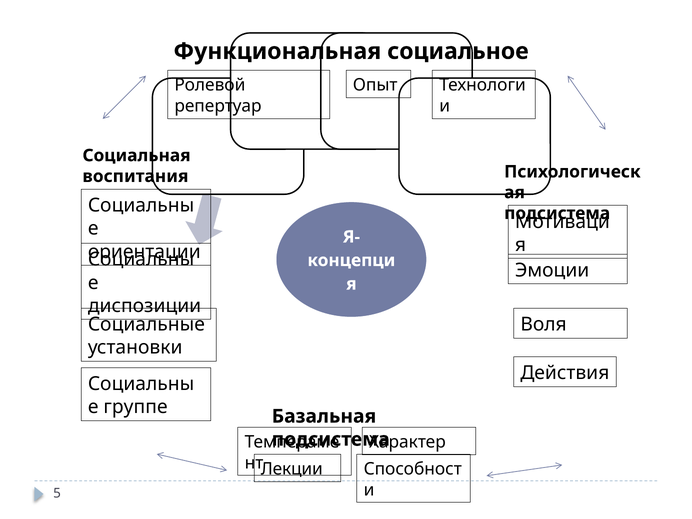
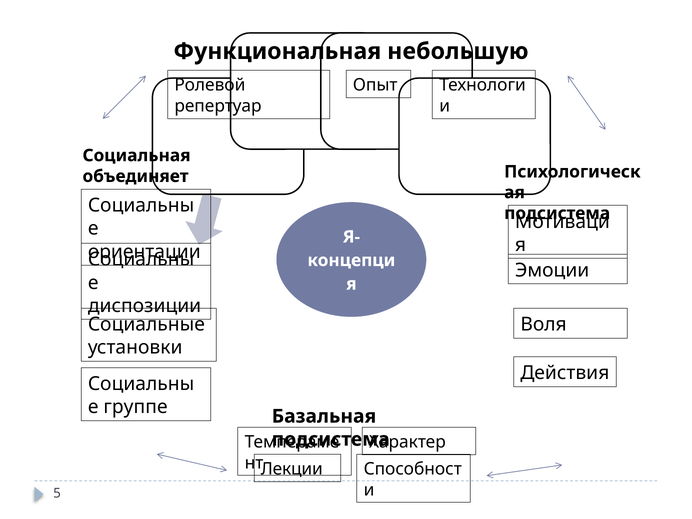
социальное: социальное -> небольшую (458, 51)
воспитания: воспитания -> объединяет (135, 176)
